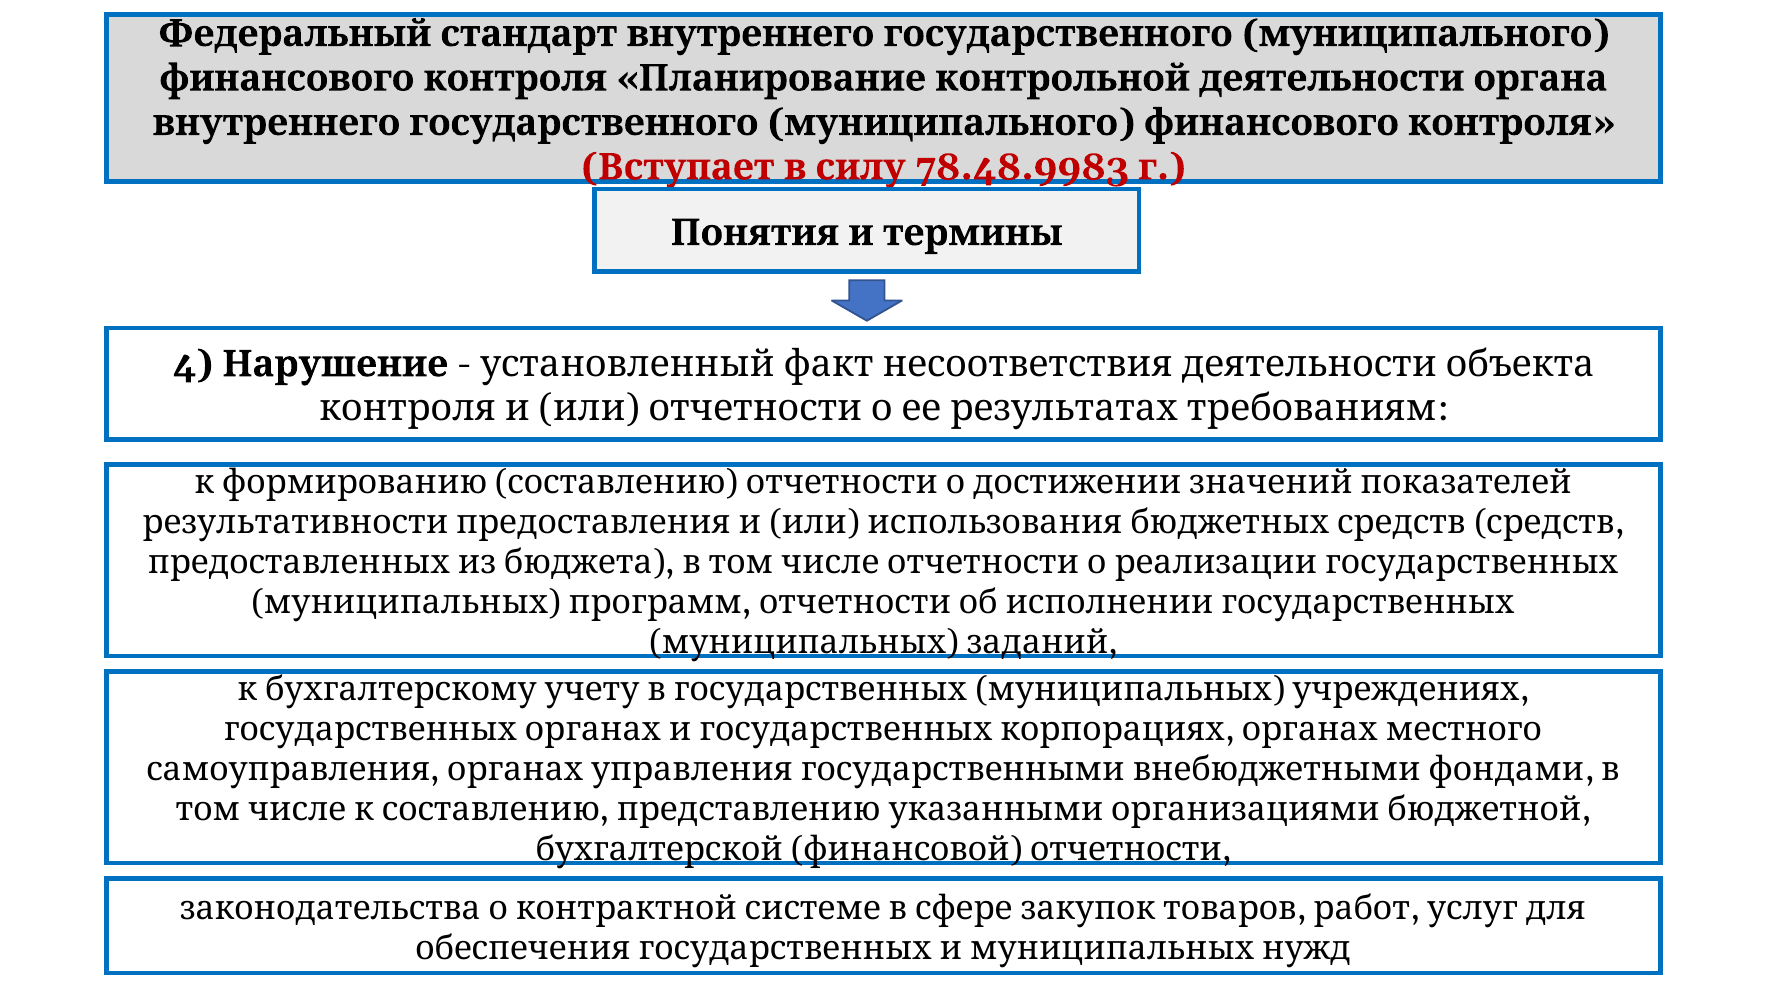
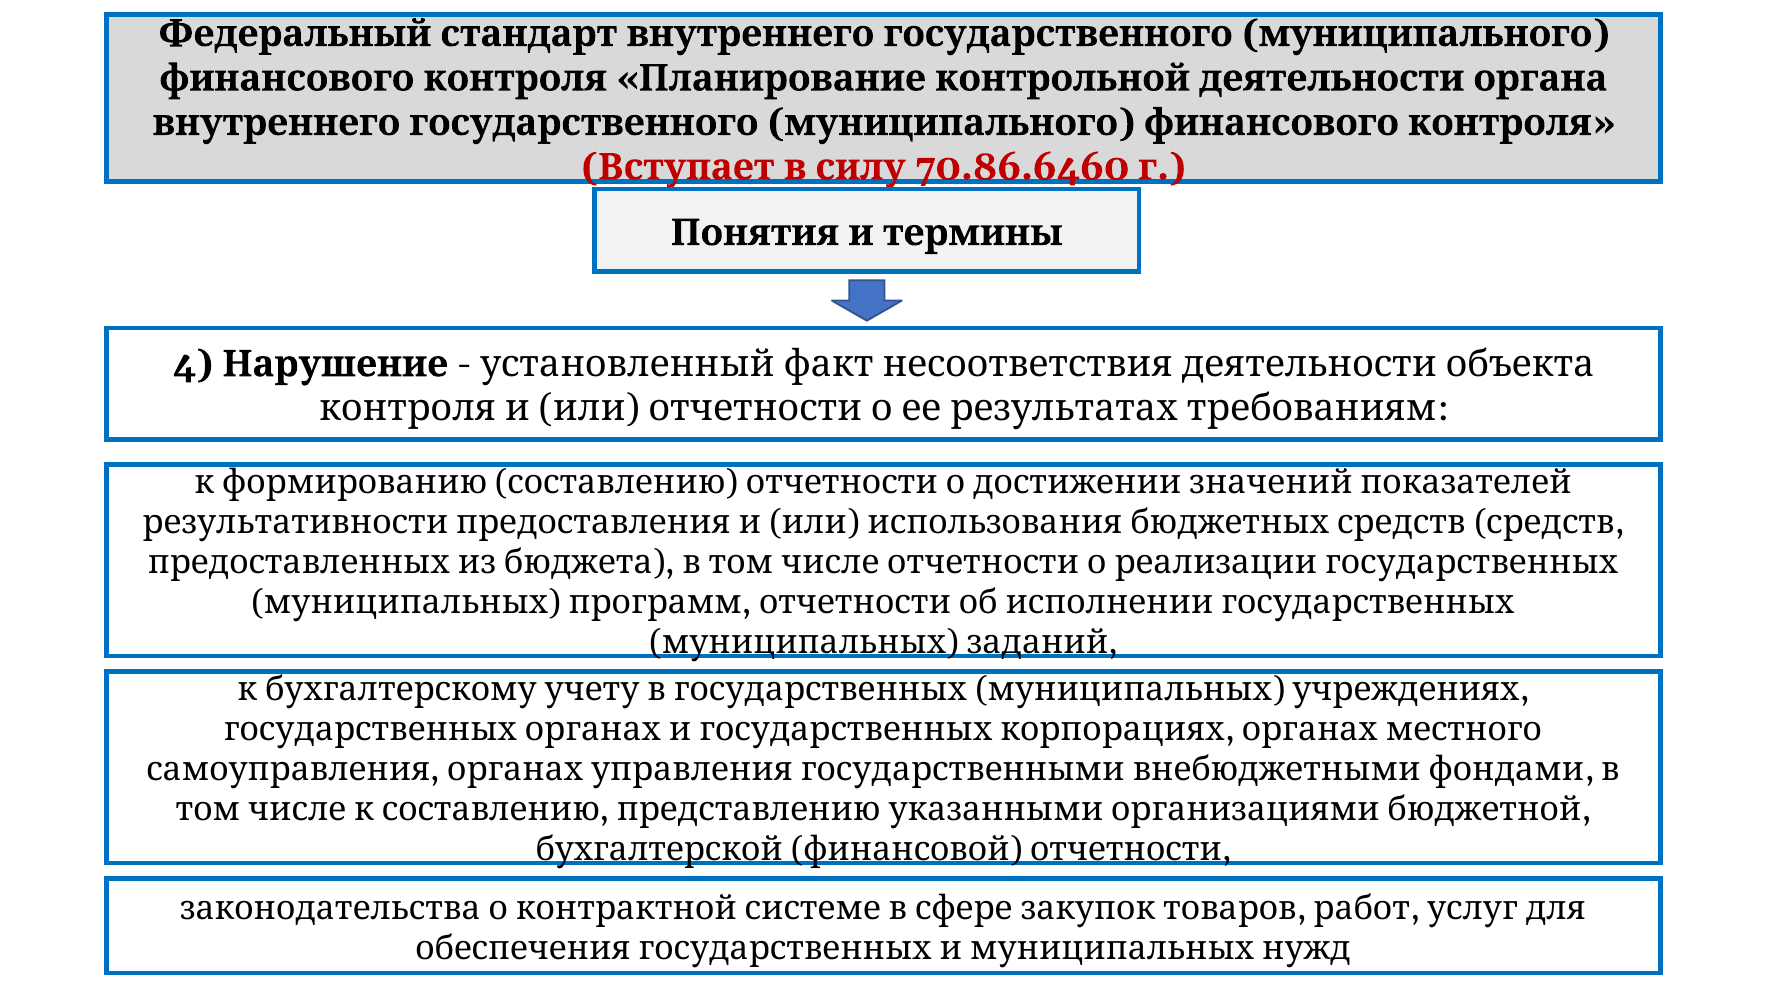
78.48.9983: 78.48.9983 -> 70.86.6460 (1022, 167)
